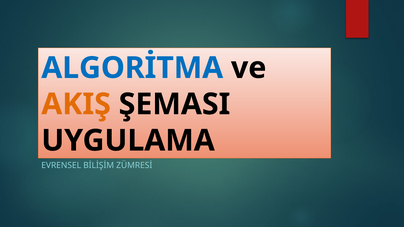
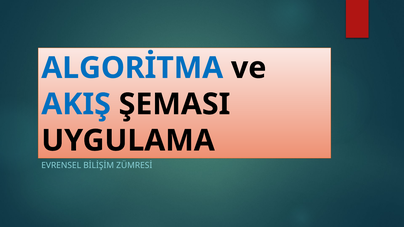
AKIŞ colour: orange -> blue (76, 104)
